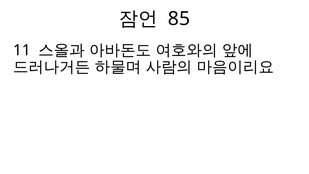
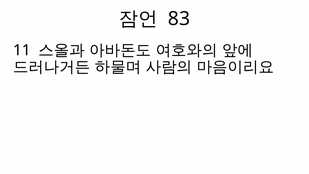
85: 85 -> 83 (179, 19)
